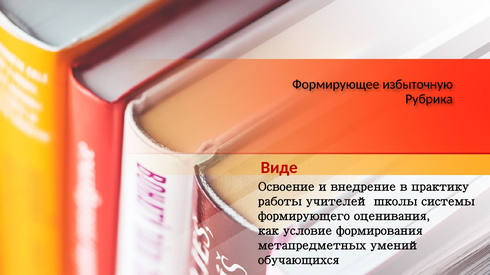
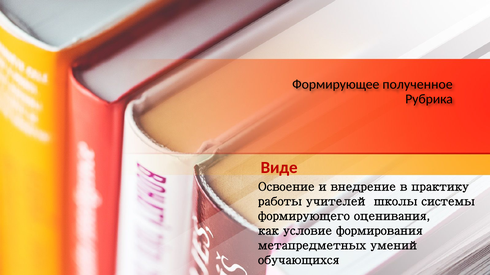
избыточную: избыточную -> полученное (418, 84)
